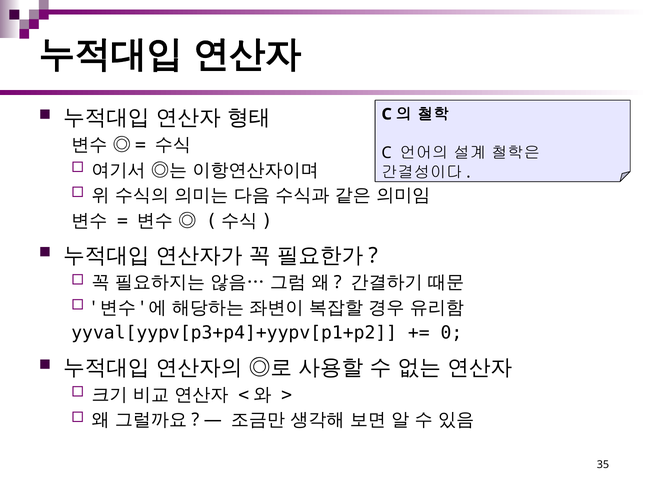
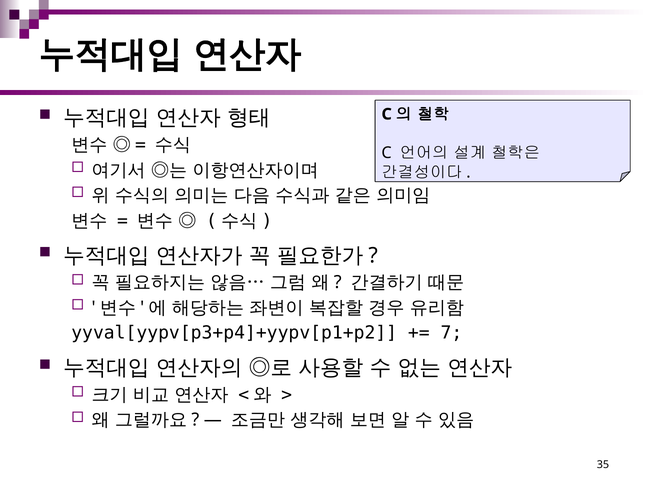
0: 0 -> 7 (451, 333)
